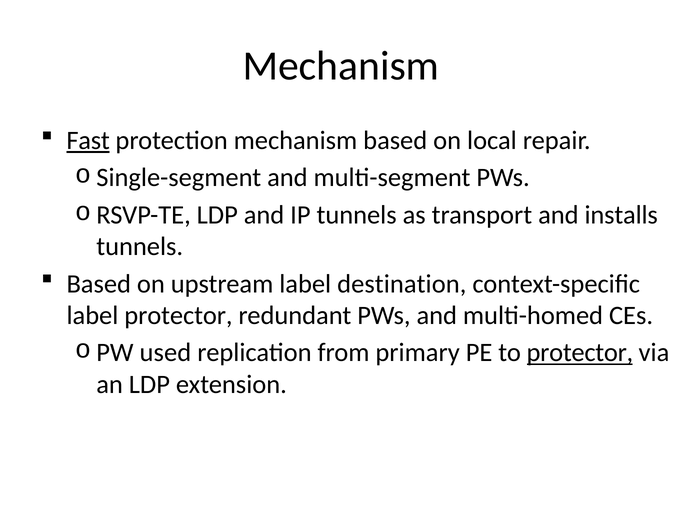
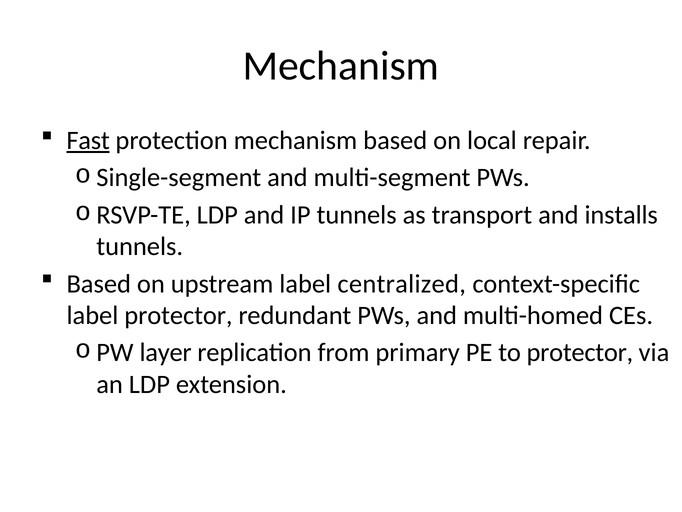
destination: destination -> centralized (402, 283)
used: used -> layer (166, 352)
protector underline: present -> none (580, 352)
